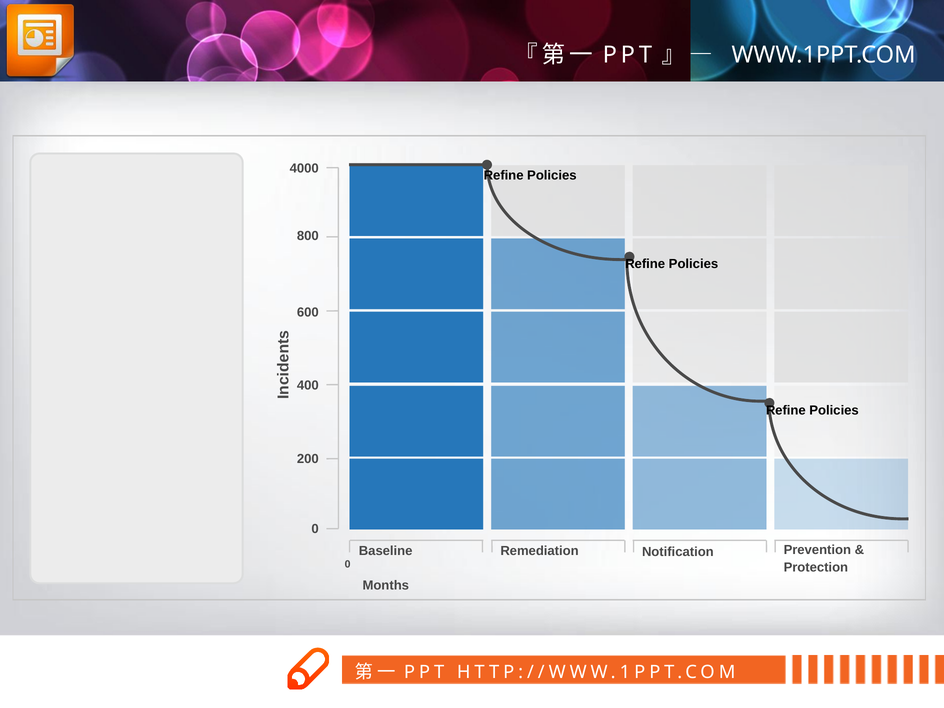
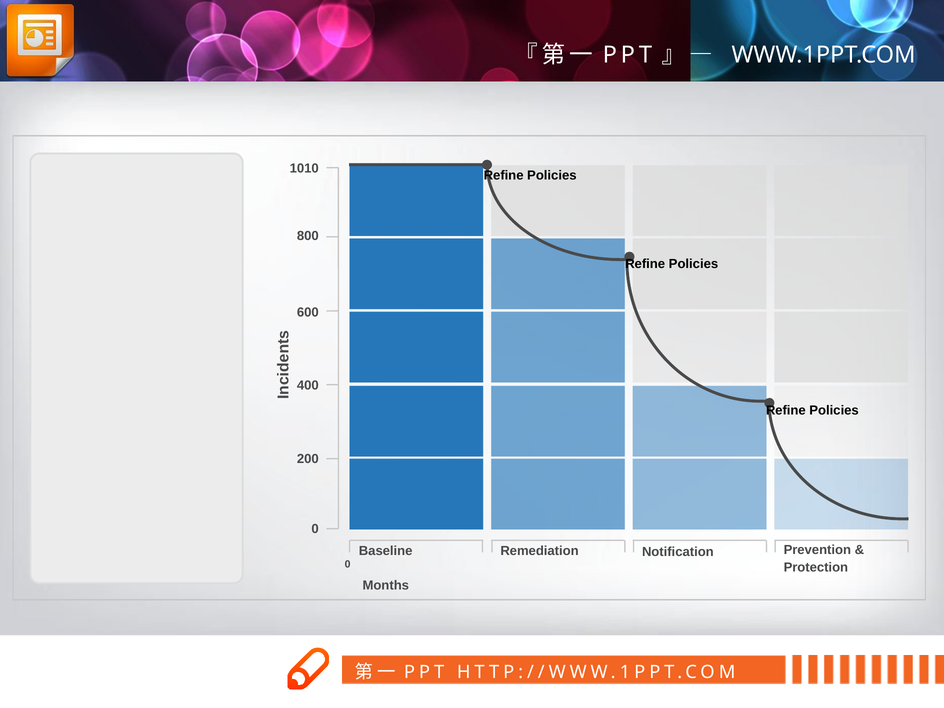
4000: 4000 -> 1010 (304, 169)
